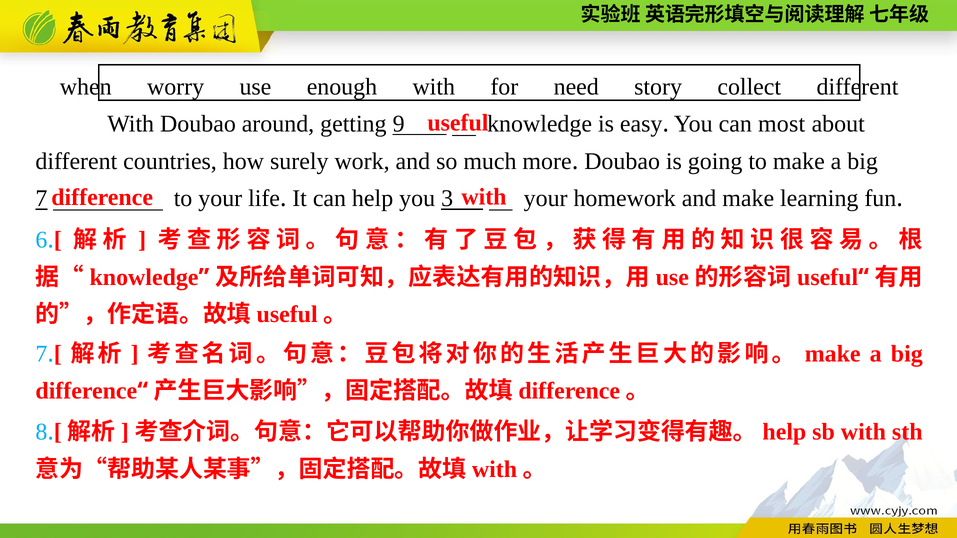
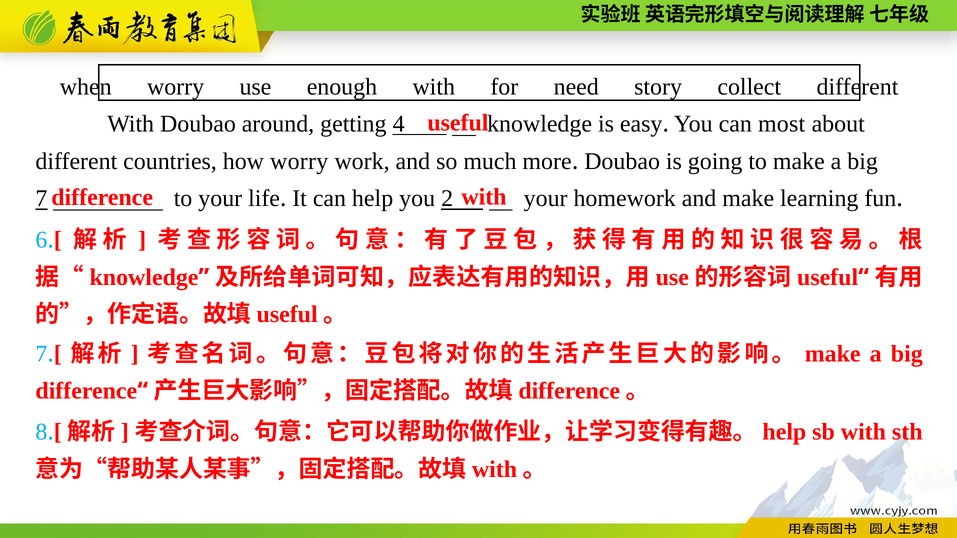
9: 9 -> 4 (399, 124)
how surely: surely -> worry (299, 161)
3: 3 -> 2 (447, 199)
